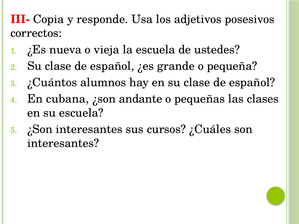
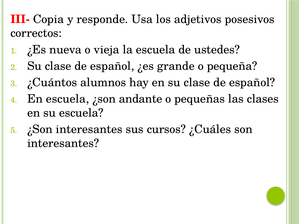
En cubana: cubana -> escuela (68, 99)
